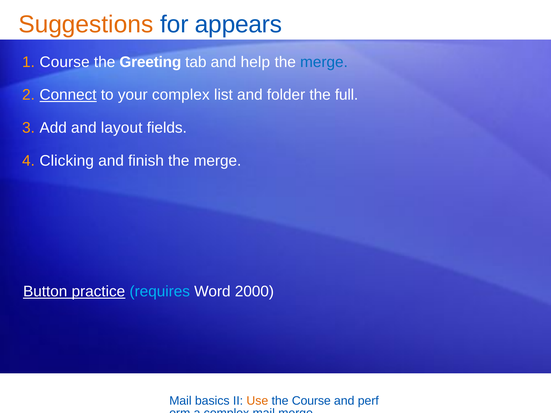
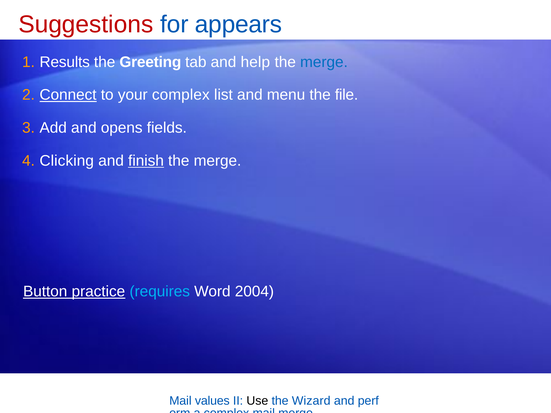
Suggestions colour: orange -> red (86, 24)
Course: Course -> Results (65, 62)
folder: folder -> menu (286, 95)
full: full -> file (347, 95)
layout: layout -> opens (122, 128)
finish underline: none -> present (146, 161)
2000: 2000 -> 2004 (254, 292)
basics: basics -> values (212, 401)
Use colour: orange -> black (257, 401)
the Course: Course -> Wizard (311, 401)
